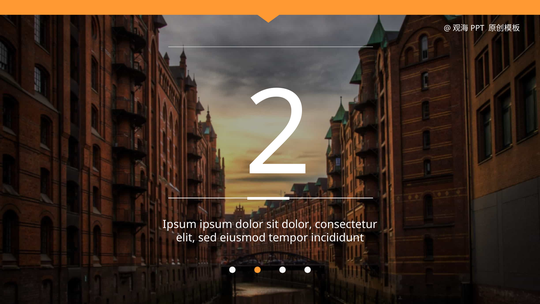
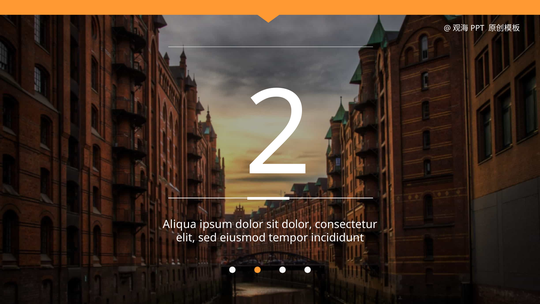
Ipsum: Ipsum -> Aliqua (180, 224)
